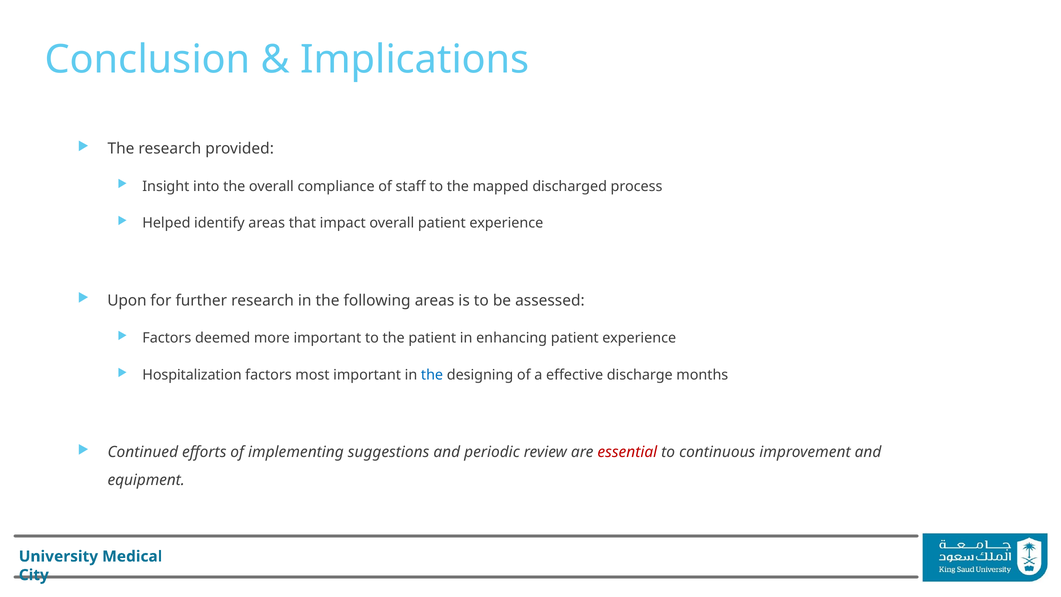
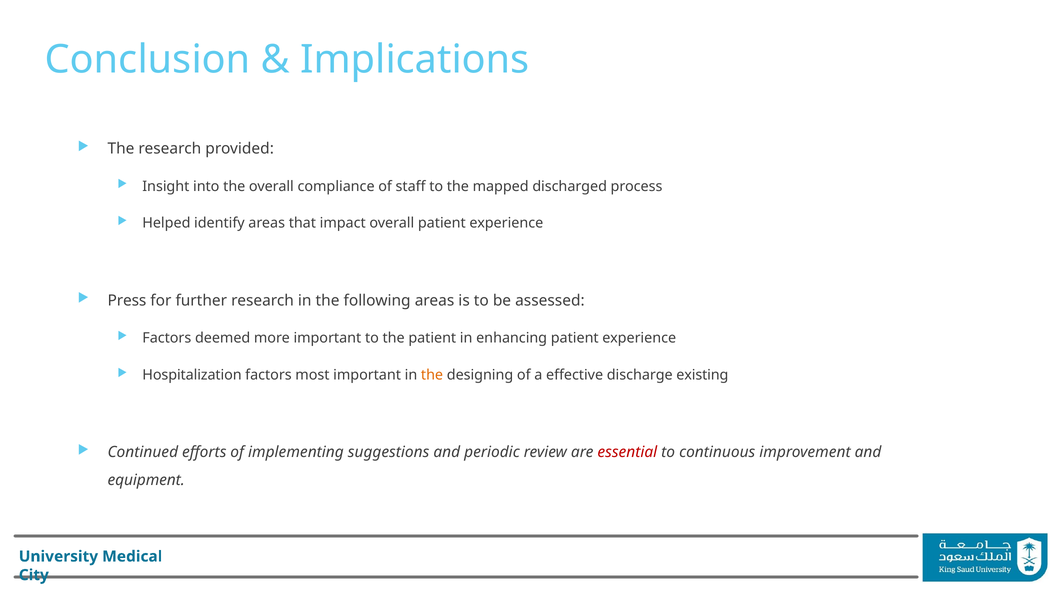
Upon: Upon -> Press (127, 300)
the colour: blue -> orange (432, 375)
months: months -> existing (702, 375)
